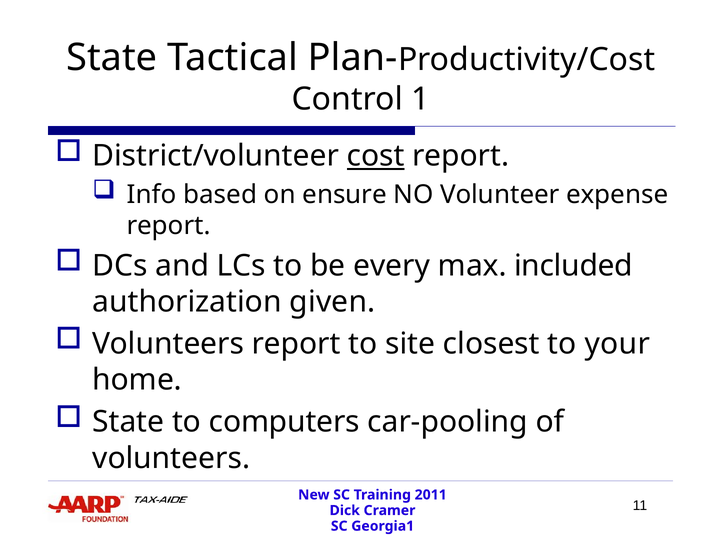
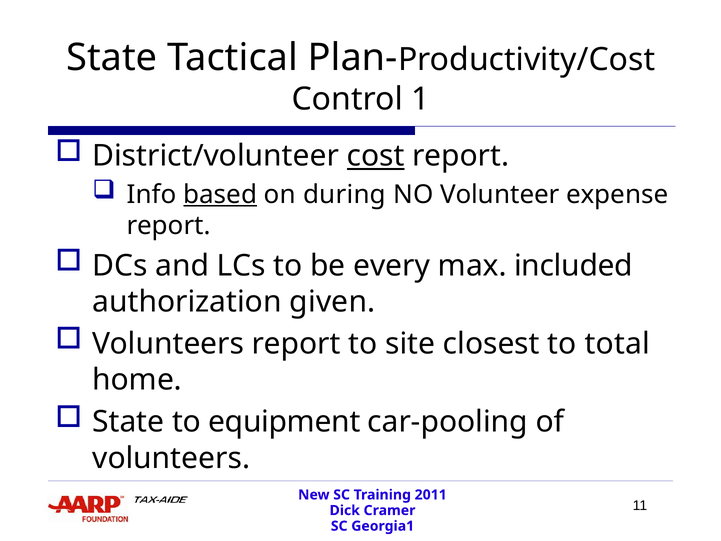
based underline: none -> present (220, 194)
ensure: ensure -> during (344, 194)
your: your -> total (617, 344)
computers: computers -> equipment (284, 422)
